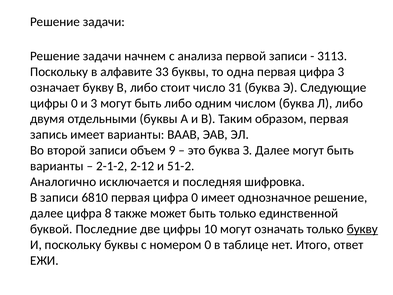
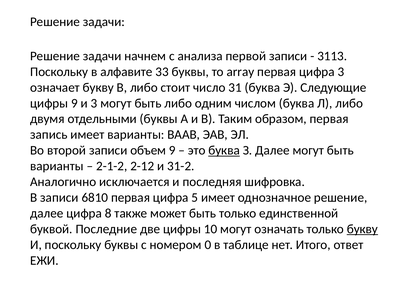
одна: одна -> array (240, 72)
цифры 0: 0 -> 9 (74, 103)
буква underline: none -> present (224, 150)
51-2: 51-2 -> 31-2 (181, 166)
цифра 0: 0 -> 5 (195, 197)
